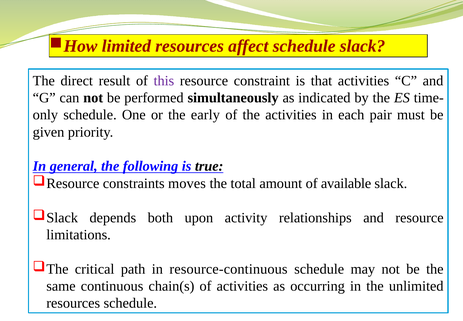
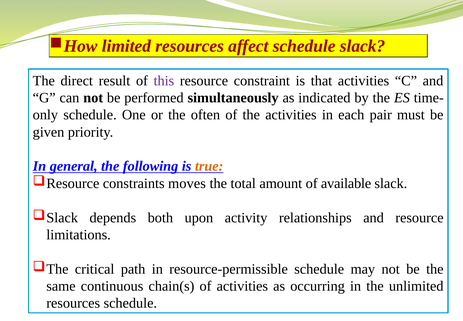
early: early -> often (205, 115)
true colour: black -> orange (209, 166)
resource-continuous: resource-continuous -> resource-permissible (229, 269)
